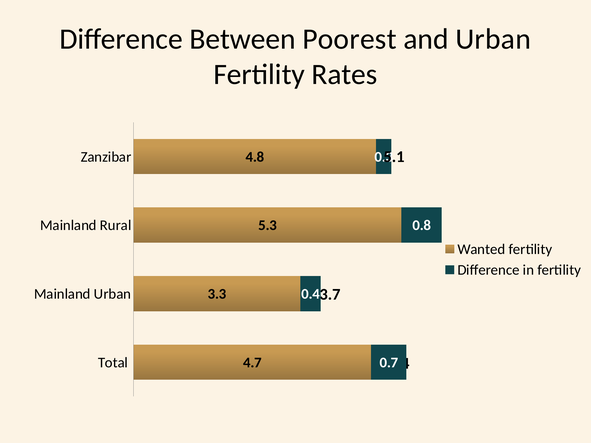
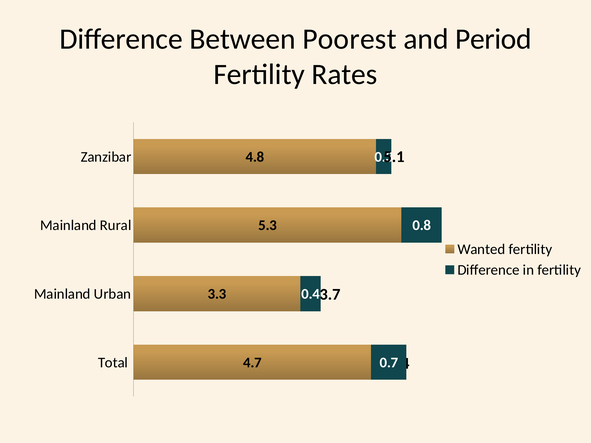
and Urban: Urban -> Period (493, 39)
